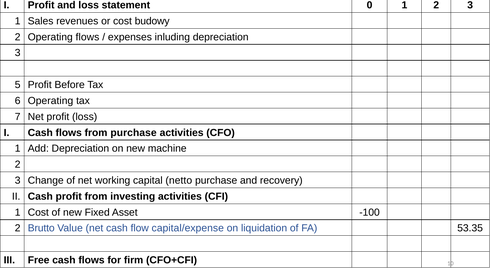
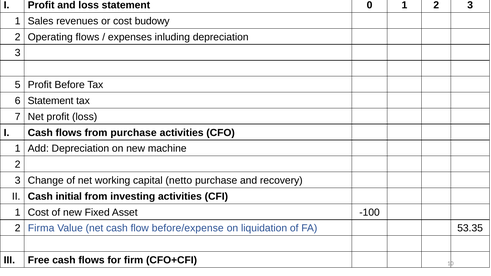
6 Operating: Operating -> Statement (51, 101)
Cash profit: profit -> initial (69, 197)
Brutto: Brutto -> Firma (41, 228)
capital/expense: capital/expense -> before/expense (188, 228)
